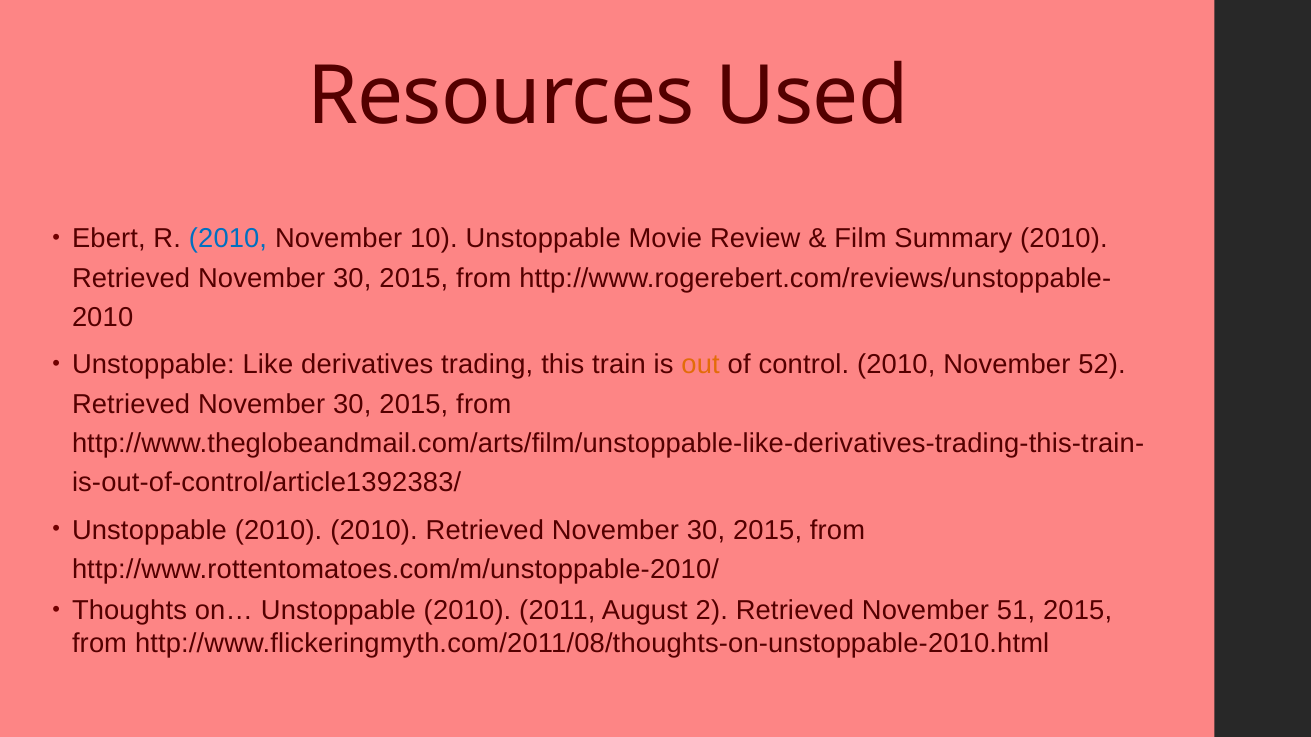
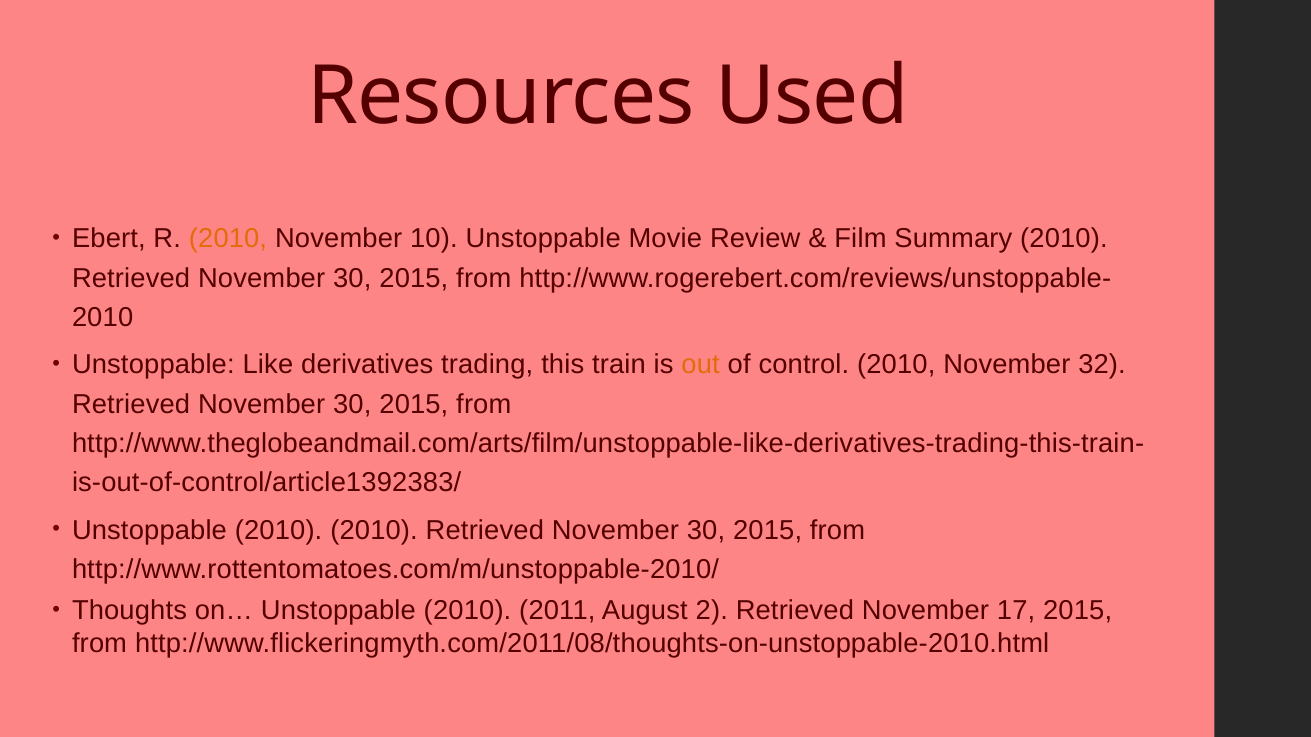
2010 colour: blue -> orange (228, 239)
52: 52 -> 32 (1102, 365)
51: 51 -> 17 (1016, 611)
